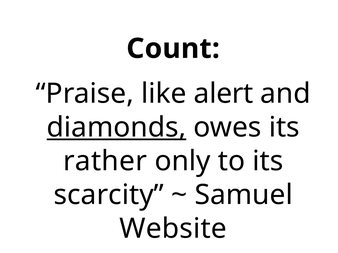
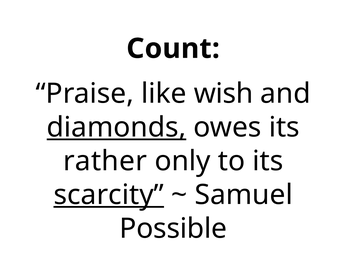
alert: alert -> wish (224, 94)
scarcity underline: none -> present (109, 195)
Website: Website -> Possible (173, 229)
